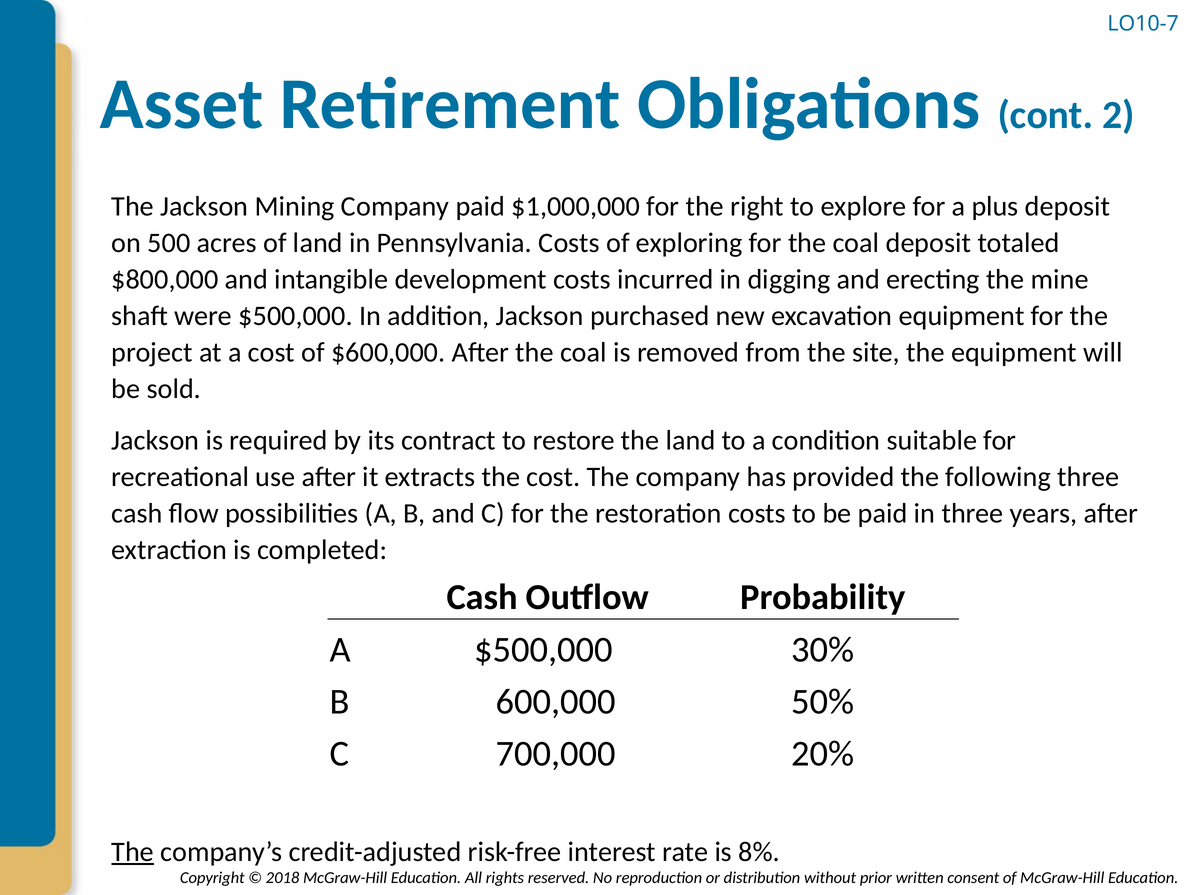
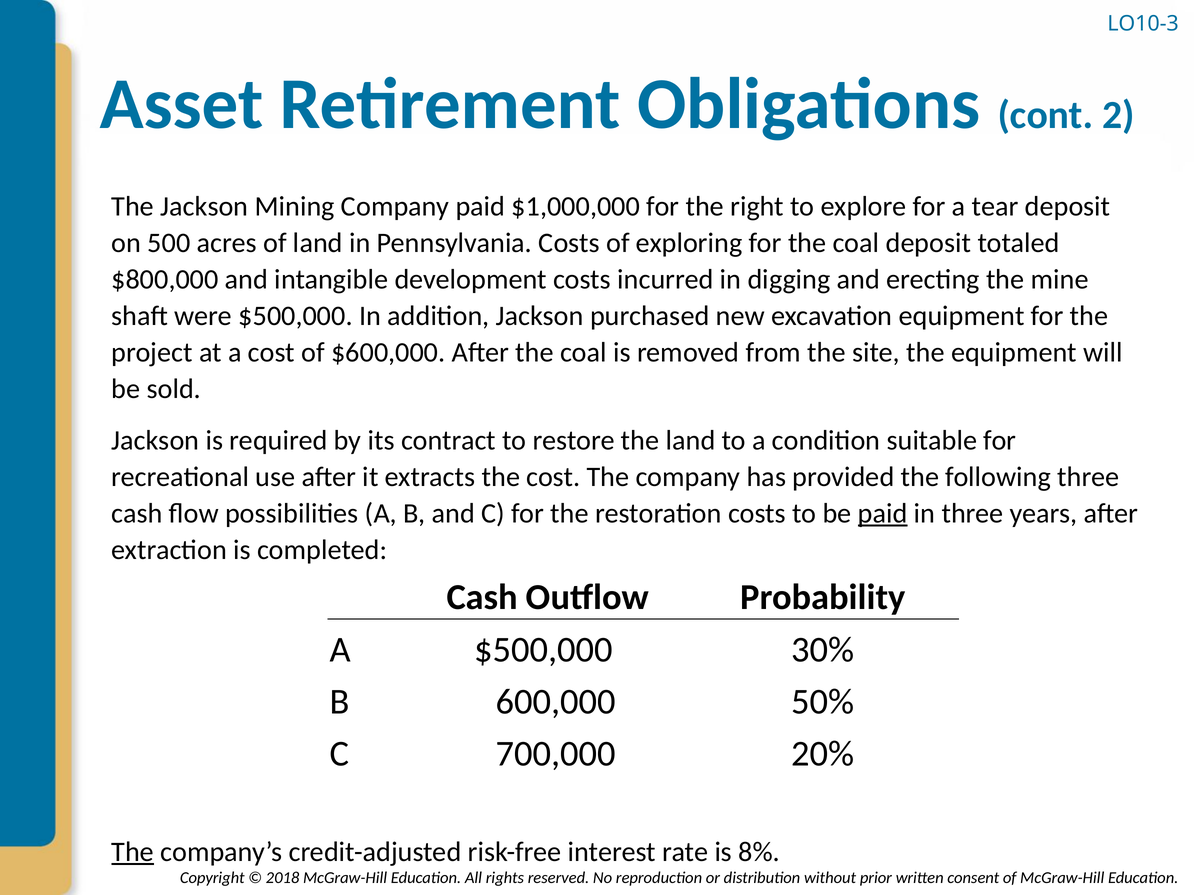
LO10-7: LO10-7 -> LO10-3 (1143, 24)
plus: plus -> tear (995, 207)
paid underline: none -> present (883, 514)
